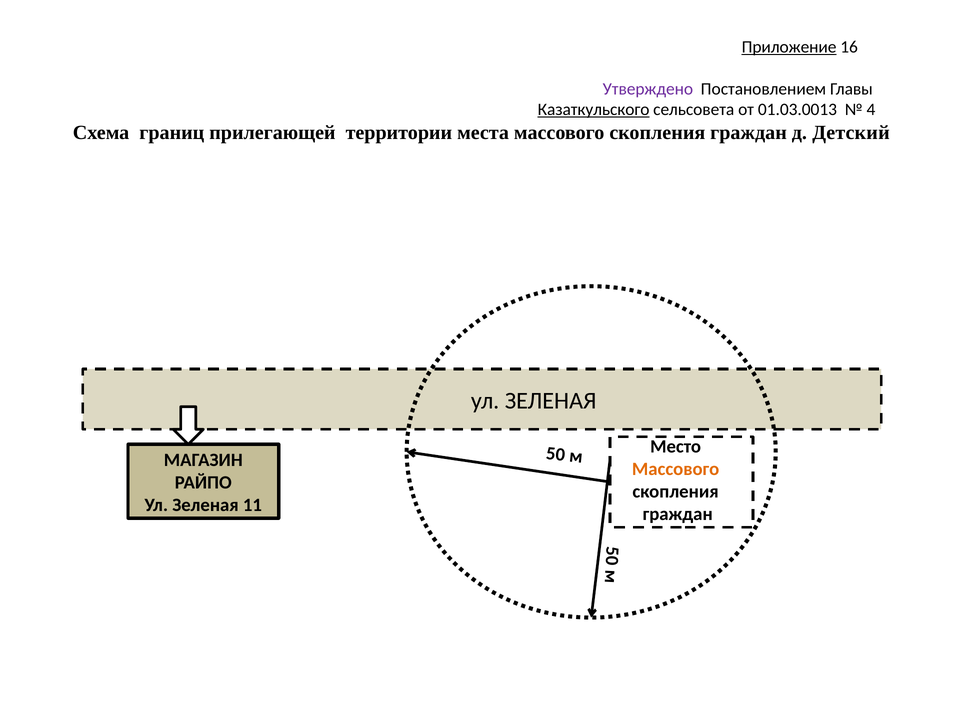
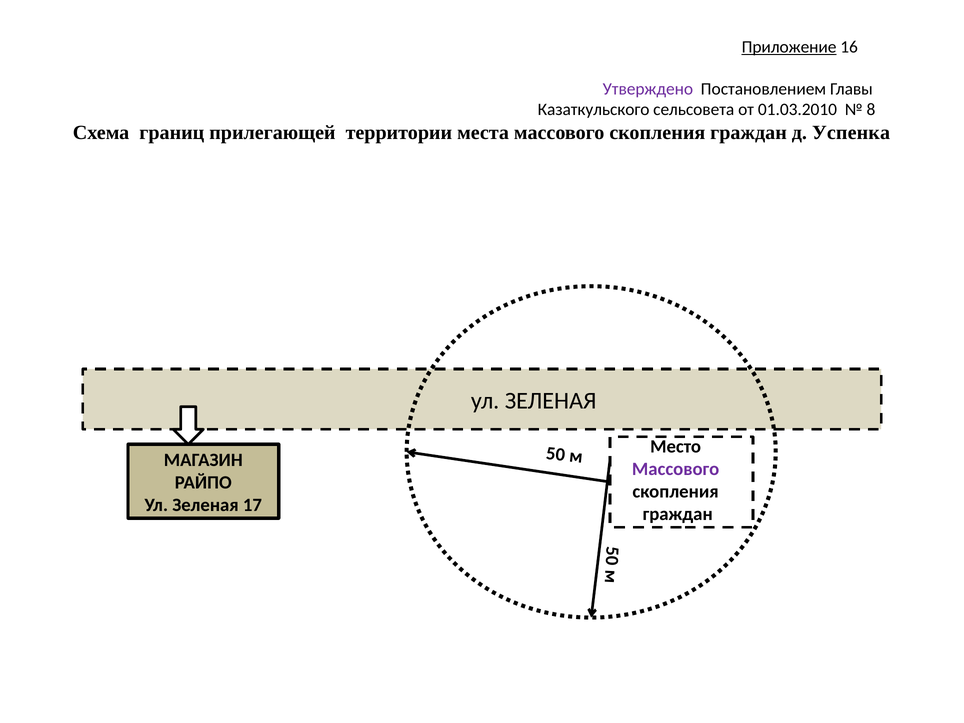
Казаткульского underline: present -> none (594, 110)
01.03.0013: 01.03.0013 -> 01.03.2010 (797, 110)
4: 4 -> 8 (871, 110)
Детский: Детский -> Успенка (851, 132)
Массового colour: orange -> purple (676, 469)
11: 11 -> 17 (252, 505)
